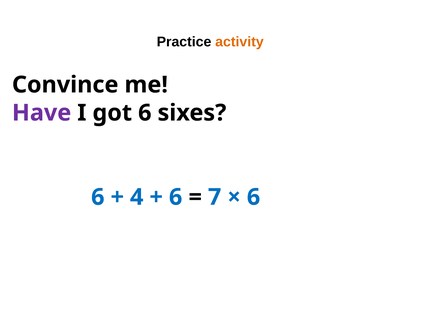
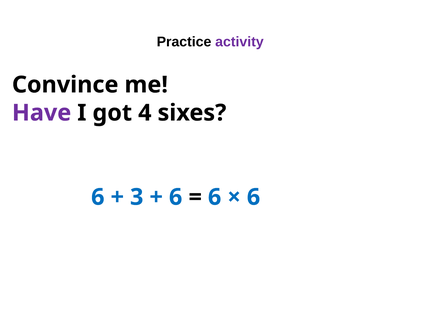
activity colour: orange -> purple (239, 42)
got 6: 6 -> 4 (145, 113)
4: 4 -> 3 (137, 197)
7: 7 -> 6 (215, 197)
